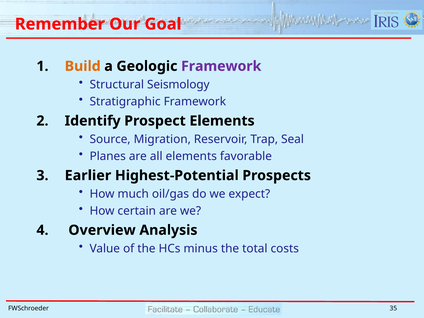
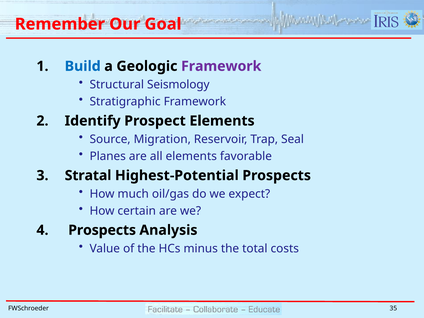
Build colour: orange -> blue (83, 66)
Earlier: Earlier -> Stratal (88, 176)
Overview: Overview -> Prospects (102, 230)
